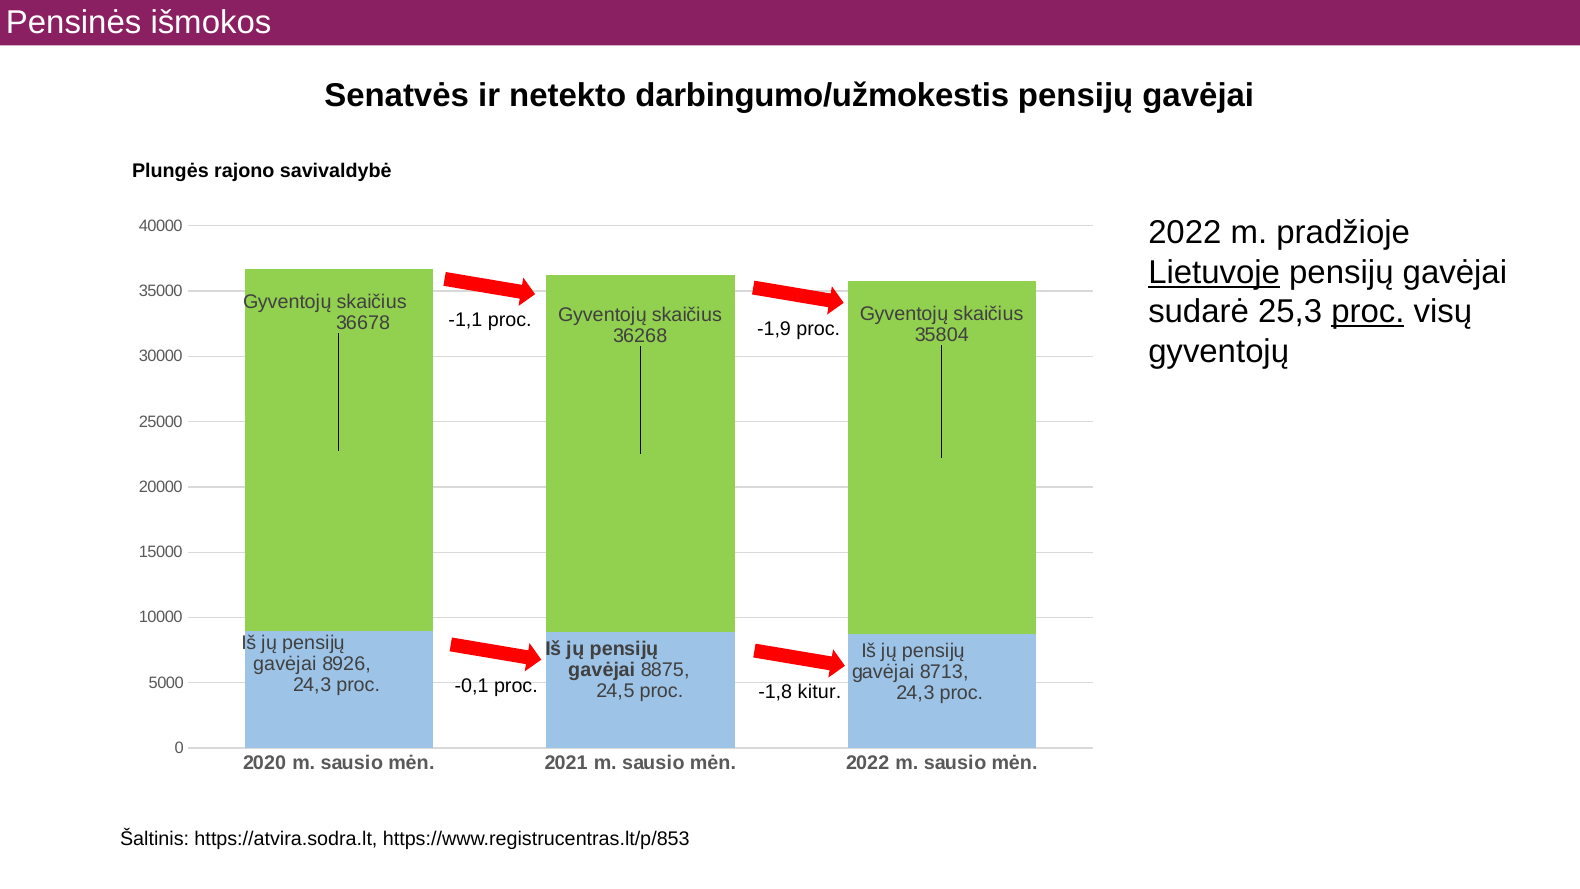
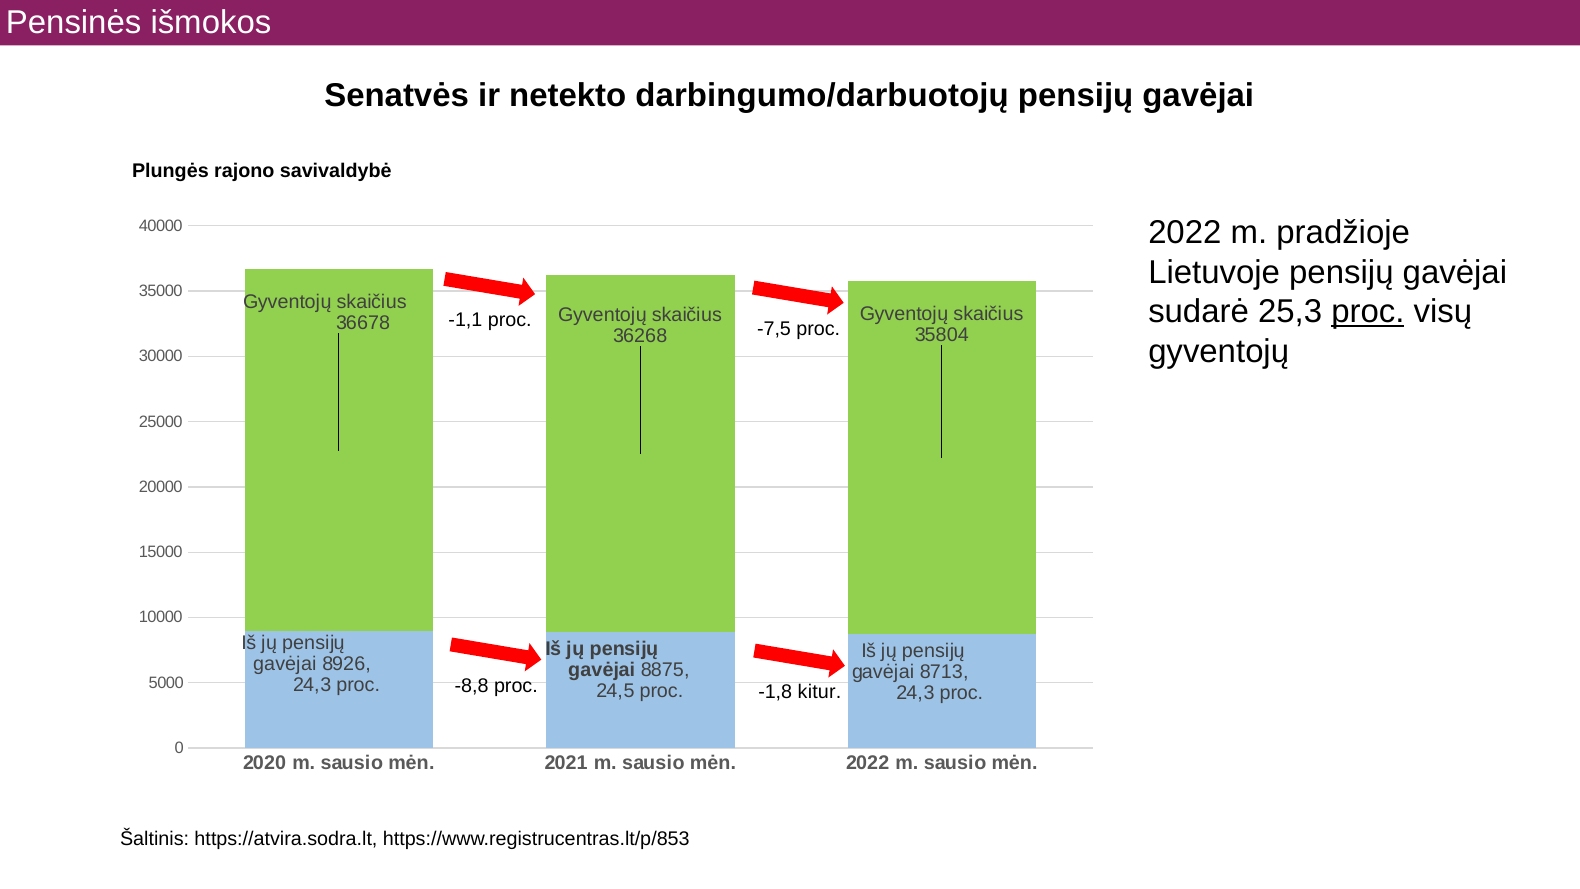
darbingumo/užmokestis: darbingumo/užmokestis -> darbingumo/darbuotojų (822, 96)
Lietuvoje underline: present -> none (1214, 272)
-1,9: -1,9 -> -7,5 (774, 329)
-0,1: -0,1 -> -8,8 (472, 686)
